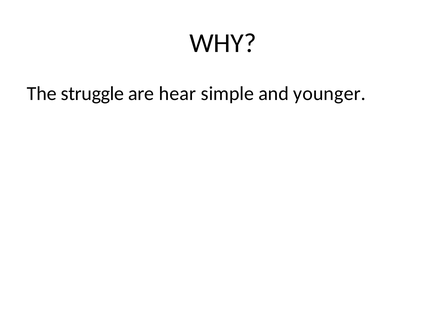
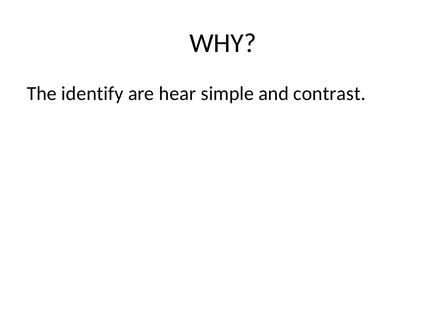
struggle: struggle -> identify (92, 94)
younger: younger -> contrast (330, 94)
